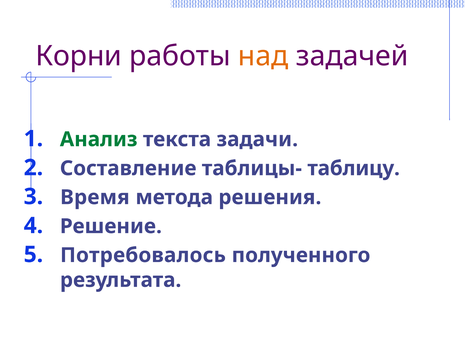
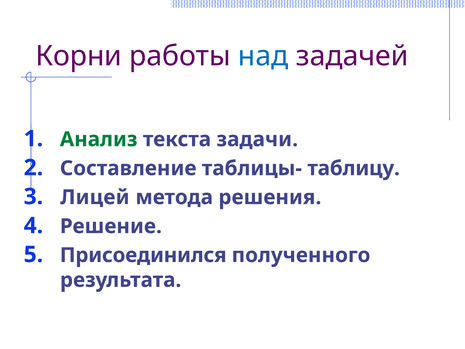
над colour: orange -> blue (263, 56)
Время: Время -> Лицей (95, 197)
Потребовалось: Потребовалось -> Присоединился (143, 255)
